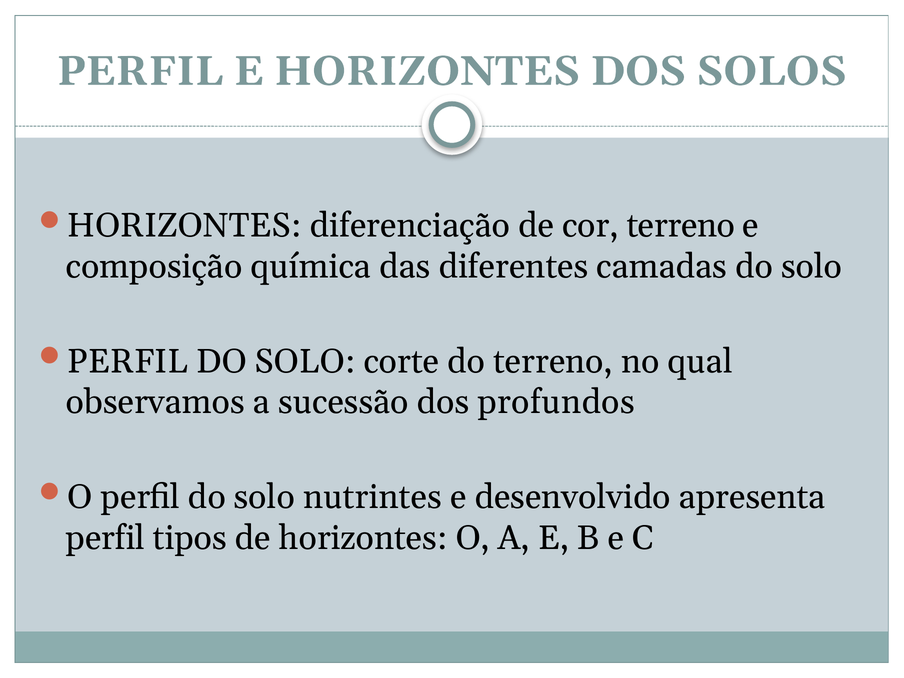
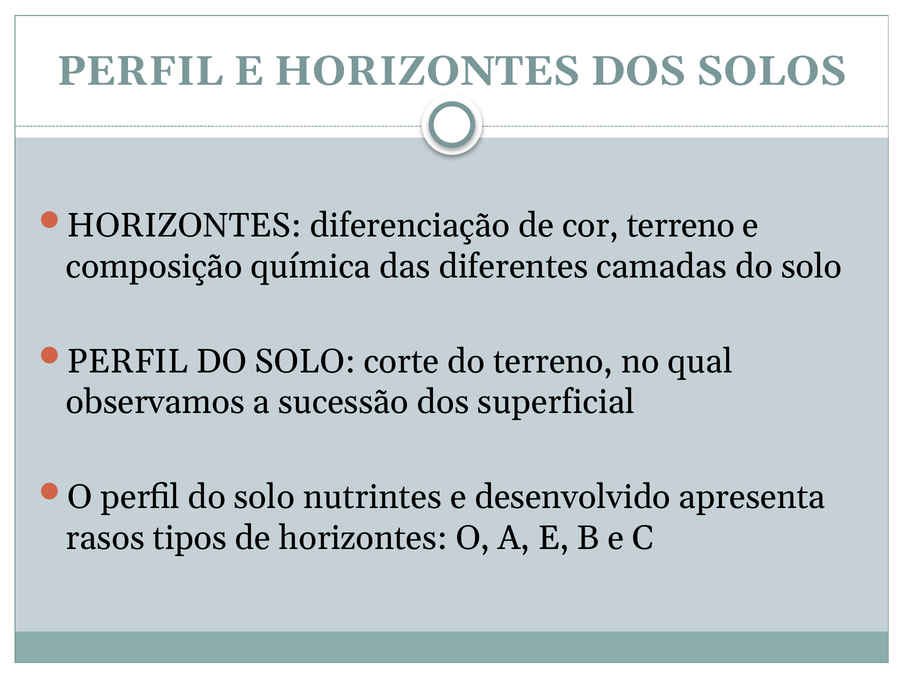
profundos: profundos -> superficial (556, 402)
perfil: perfil -> rasos (105, 538)
